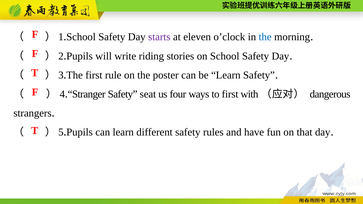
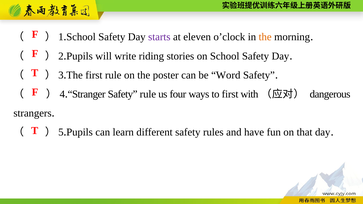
the colour: blue -> orange (265, 37)
be Learn: Learn -> Word (226, 75)
Safety seat: seat -> rule (148, 94)
